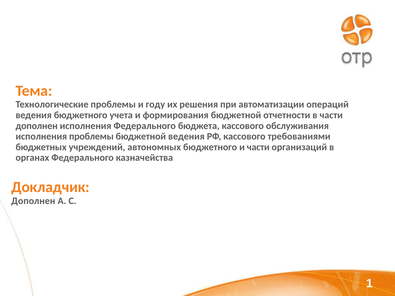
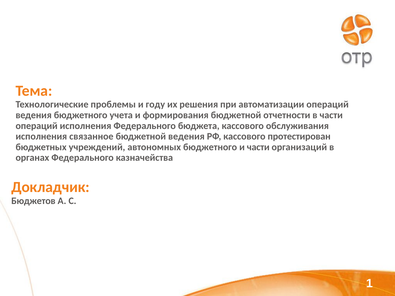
дополнен: дополнен -> операций (37, 126)
исполнения проблемы: проблемы -> связанное (91, 137)
требованиями: требованиями -> протестирован (299, 137)
Дополнен: Дополнен -> Бюджетов (33, 201)
